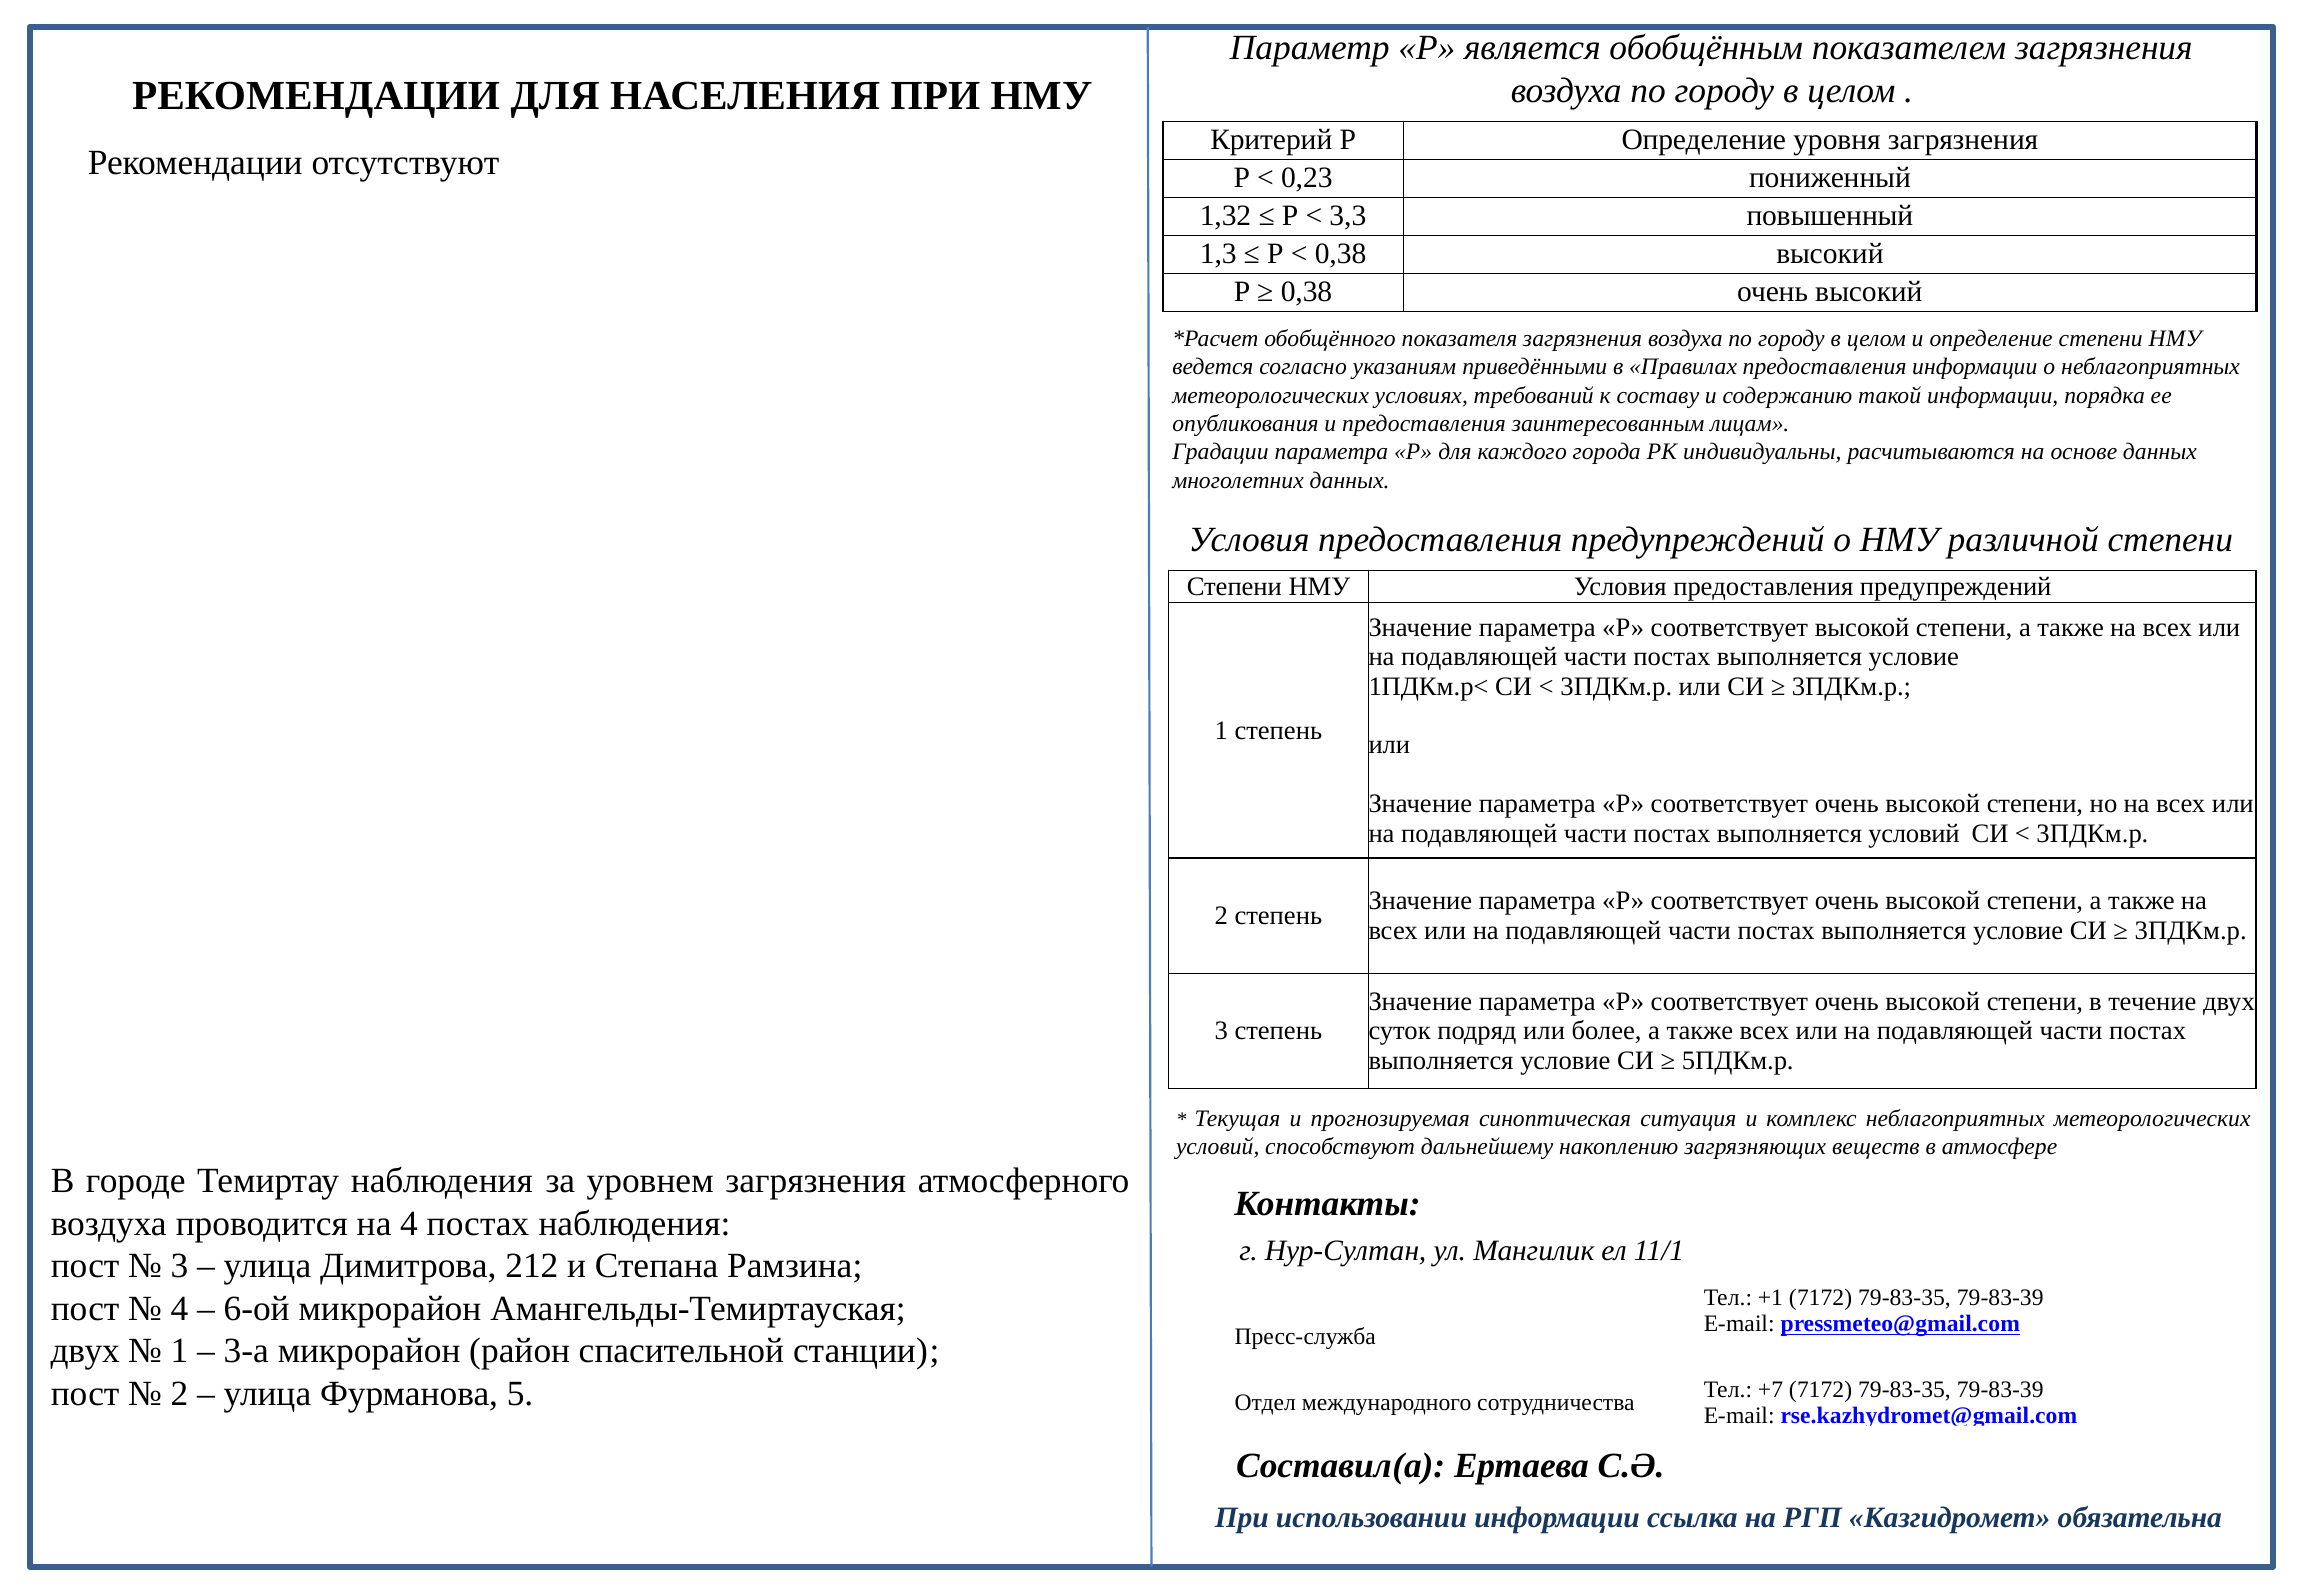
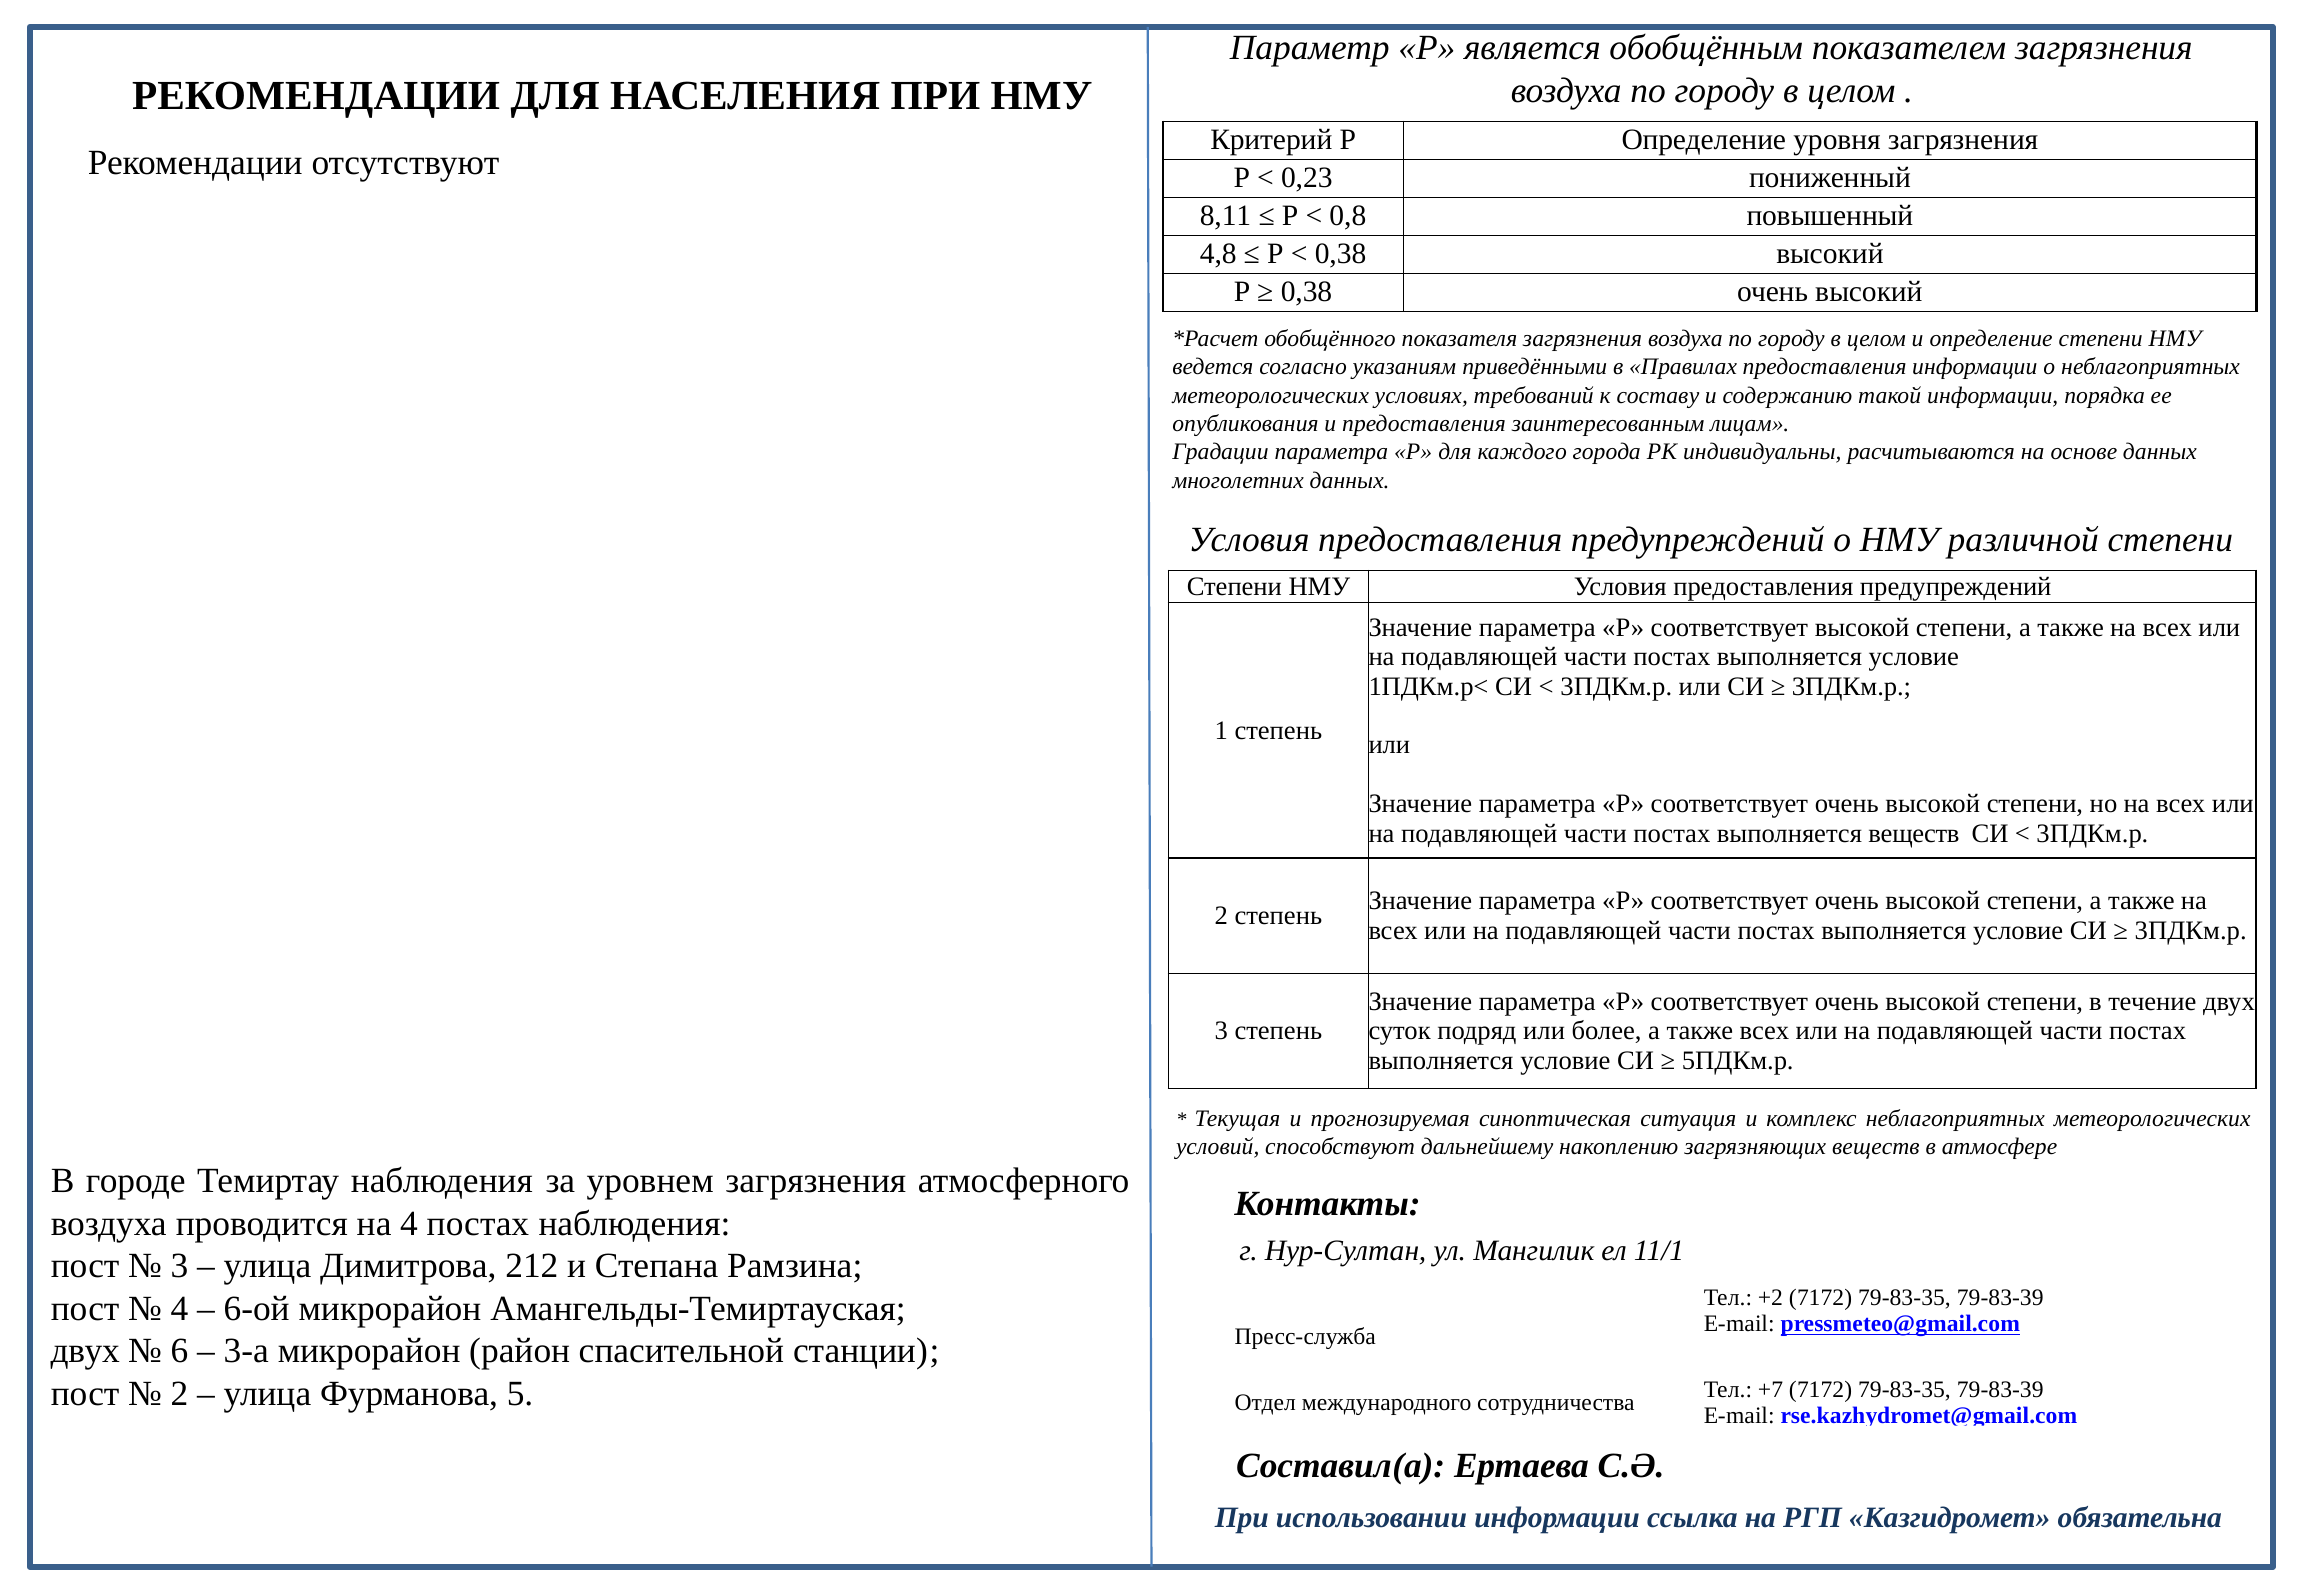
1,32: 1,32 -> 8,11 (1226, 216)
3,3: 3,3 -> 0,8 (1348, 216)
1,3: 1,3 -> 4,8 (1218, 254)
выполняется условий: условий -> веществ (1914, 834)
+1: +1 -> +2 (1770, 1298)
1: 1 -> 6 (180, 1351)
